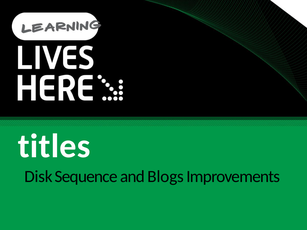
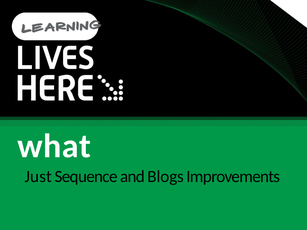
titles: titles -> what (54, 146)
Disk: Disk -> Just (38, 177)
